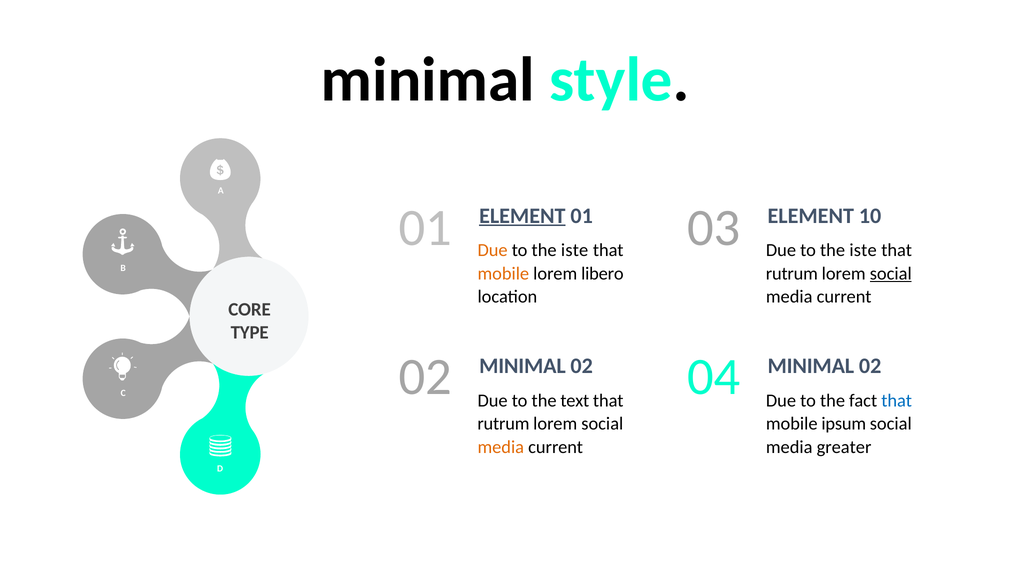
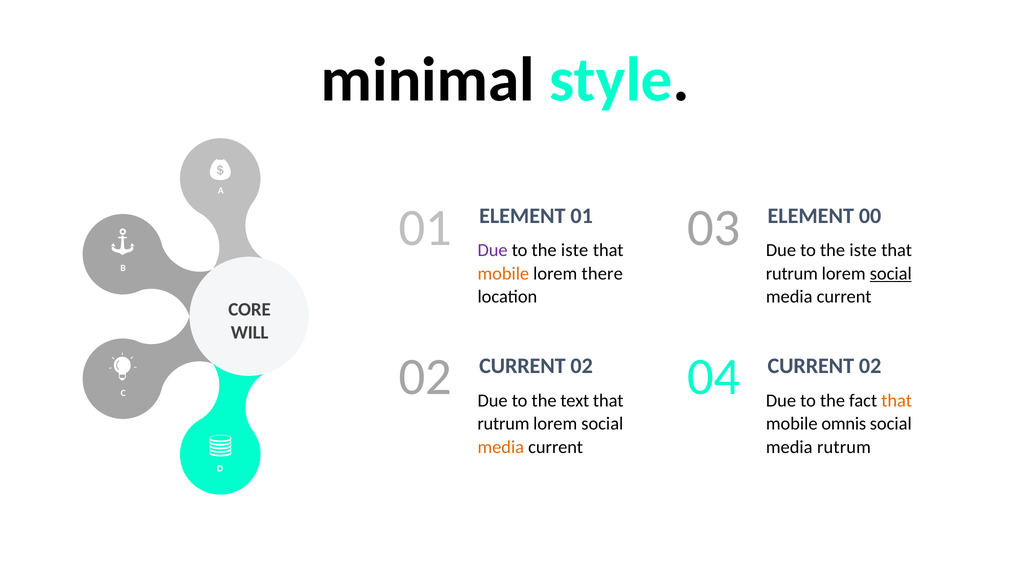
ELEMENT underline: present -> none (522, 216)
10: 10 -> 00 (870, 216)
Due colour: orange -> purple (493, 250)
libero: libero -> there (602, 274)
TYPE: TYPE -> WILL (250, 333)
MINIMAL: MINIMAL -> CURRENT (522, 366)
MINIMAL: MINIMAL -> CURRENT (811, 366)
that colour: blue -> orange (897, 401)
ipsum: ipsum -> omnis (844, 424)
media greater: greater -> rutrum (844, 447)
